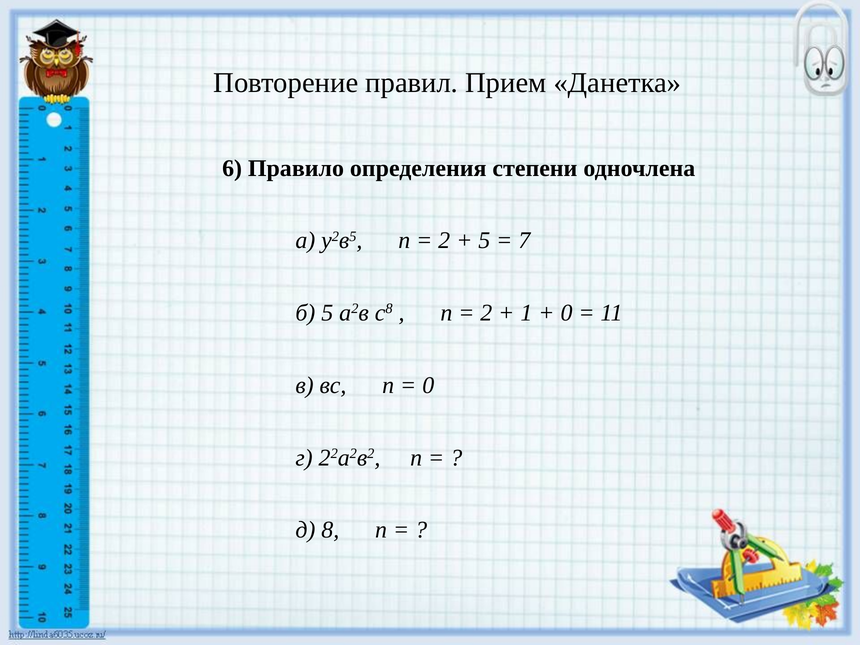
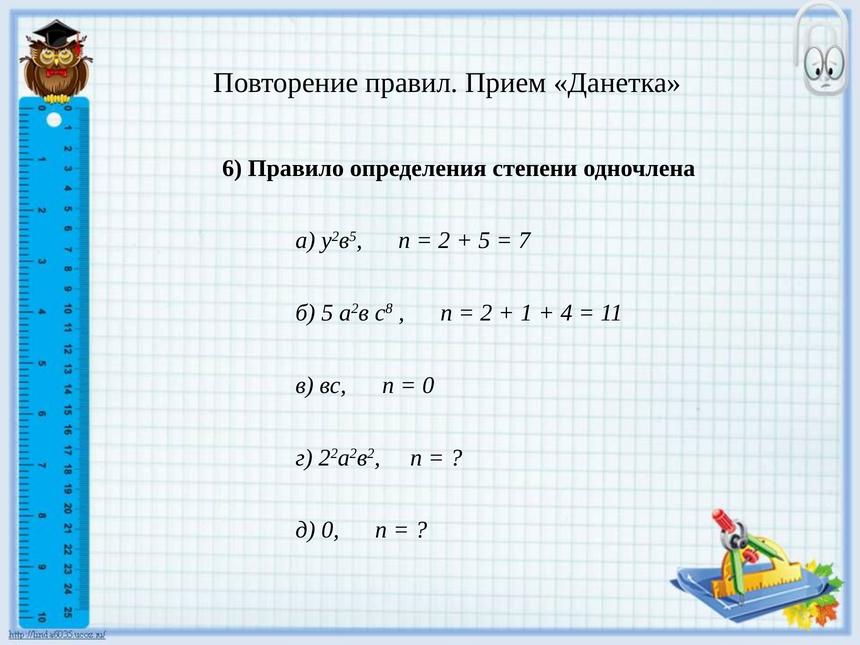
0: 0 -> 4 (566, 313)
д 8: 8 -> 0 (330, 530)
